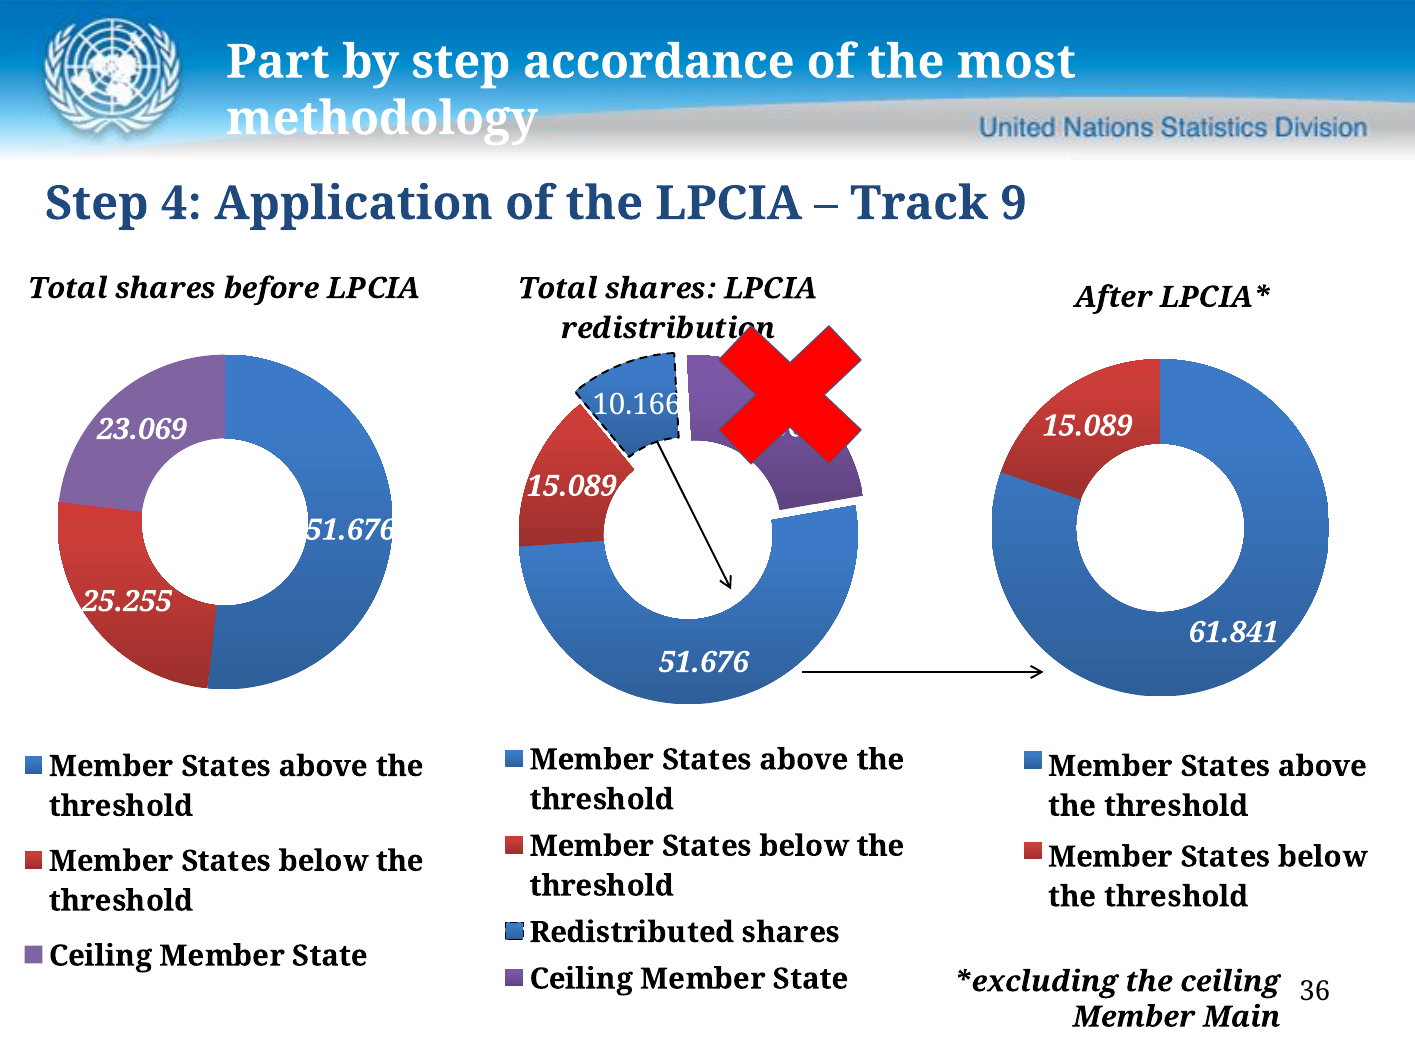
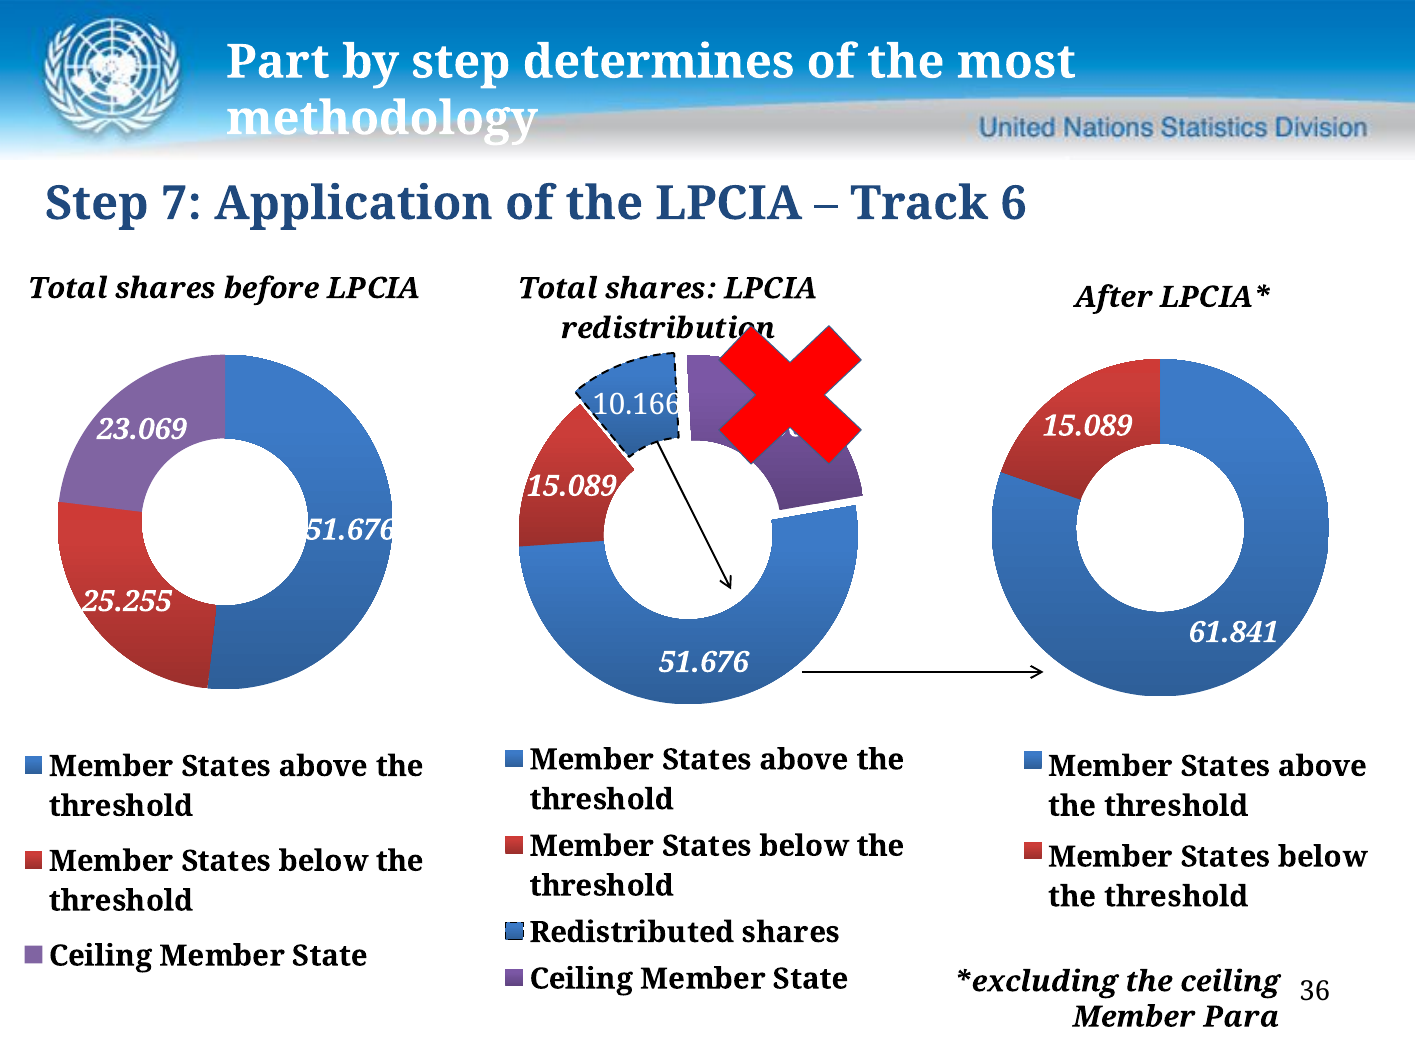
accordance: accordance -> determines (659, 62)
4: 4 -> 7 (181, 204)
9: 9 -> 6 (1014, 204)
Main: Main -> Para (1241, 1017)
